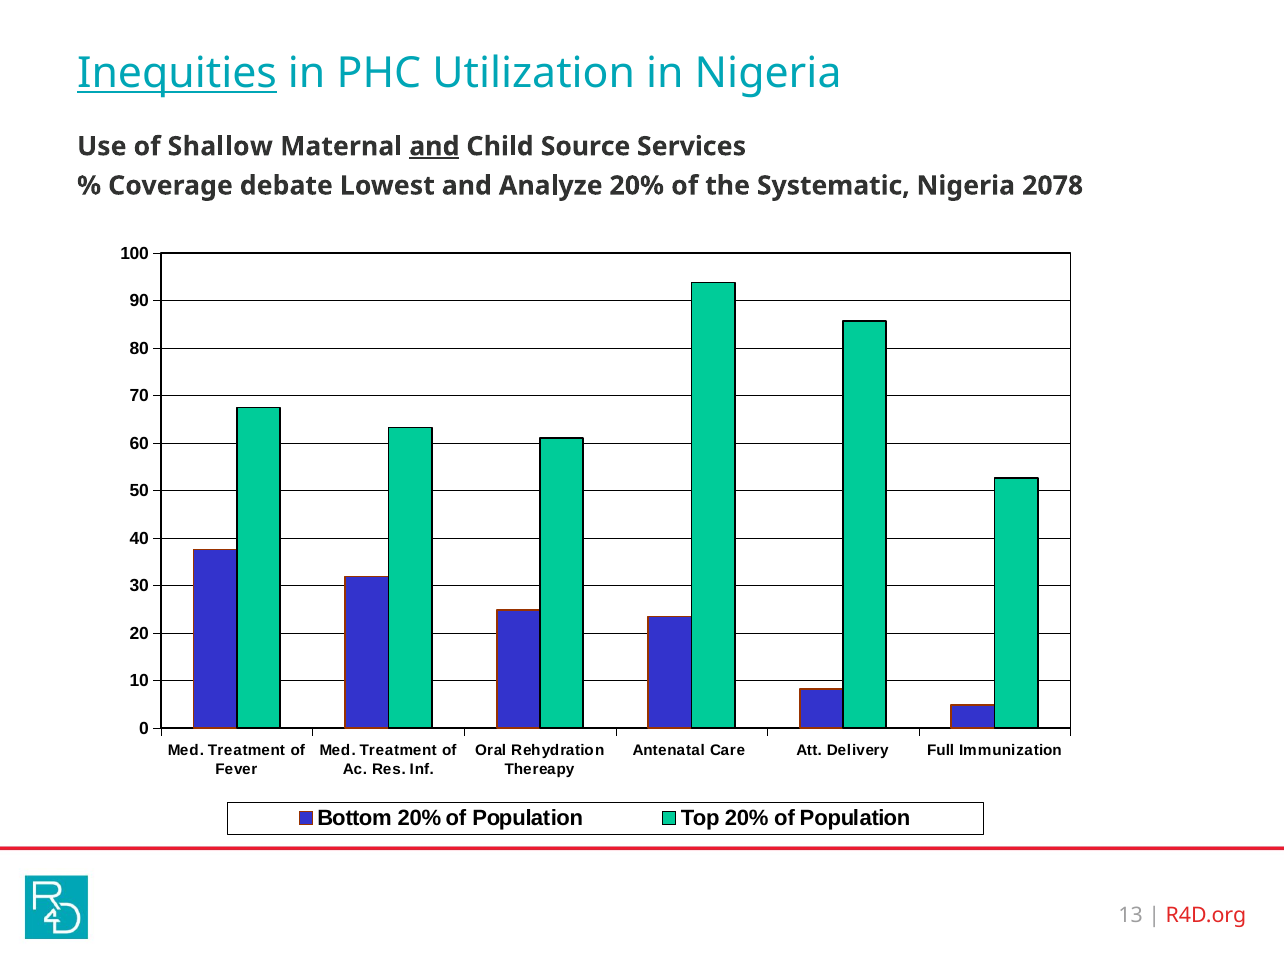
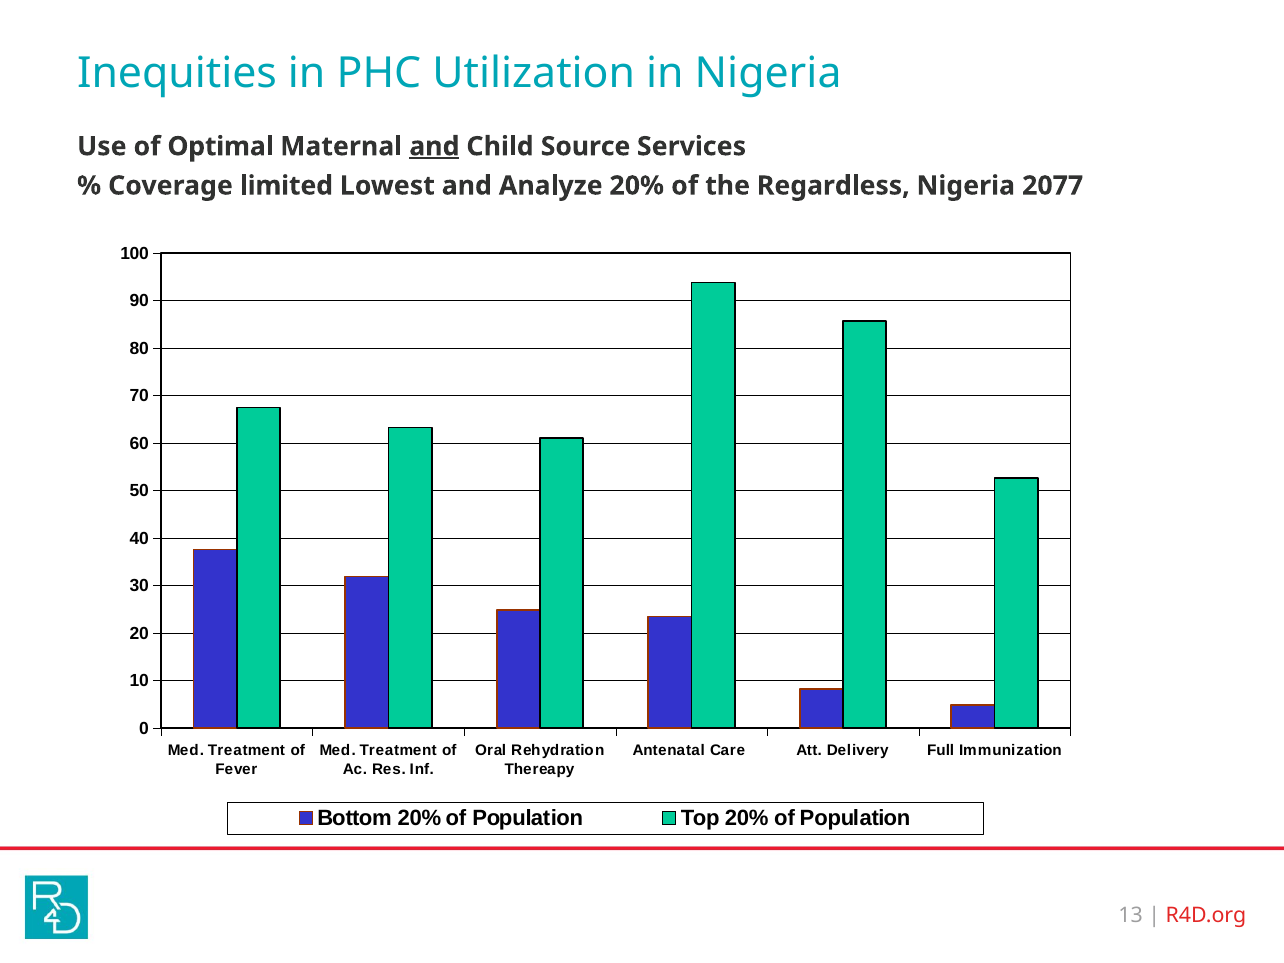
Inequities underline: present -> none (177, 74)
Shallow: Shallow -> Optimal (220, 146)
debate: debate -> limited (286, 186)
Systematic: Systematic -> Regardless (833, 186)
2078: 2078 -> 2077 (1053, 186)
